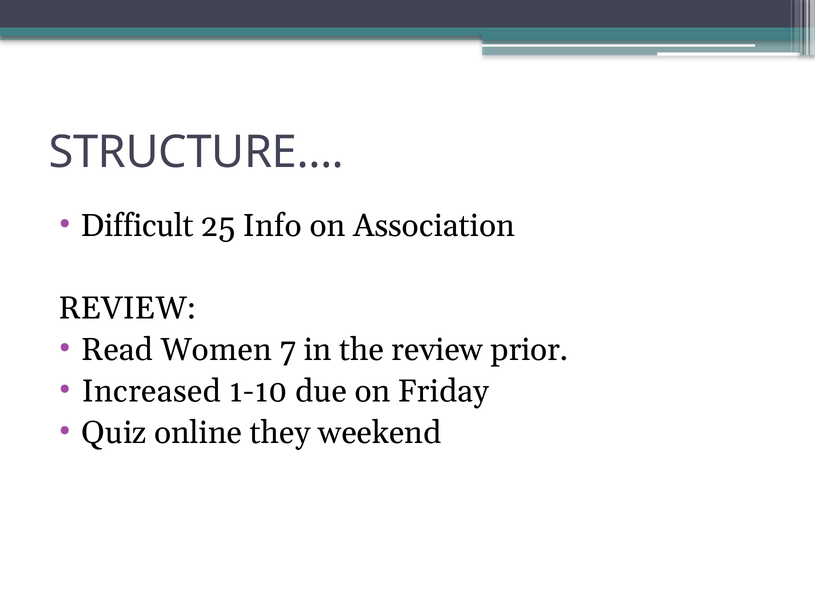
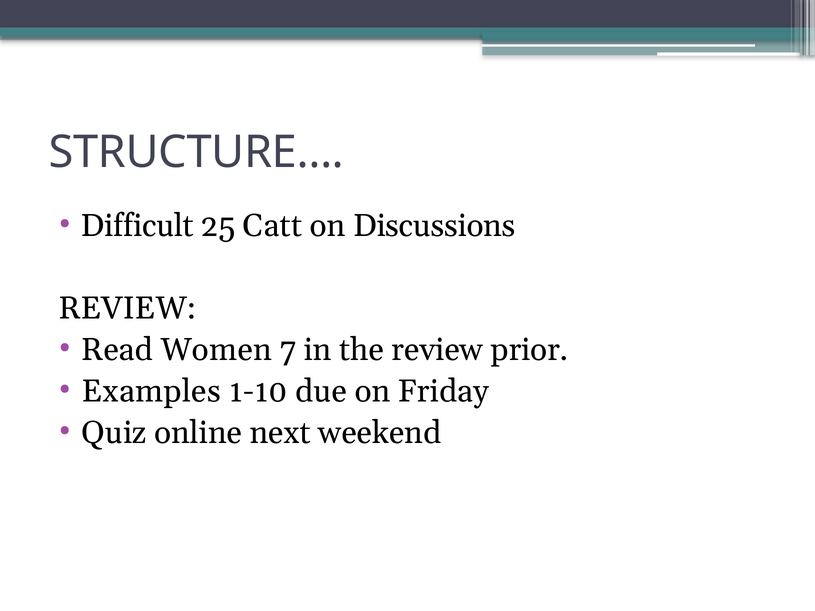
Info: Info -> Catt (272, 226)
Association: Association -> Discussions (434, 226)
Increased: Increased -> Examples (151, 392)
they: they -> next (280, 433)
